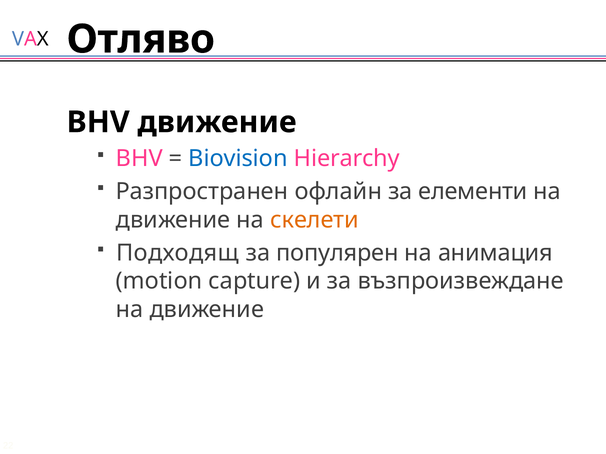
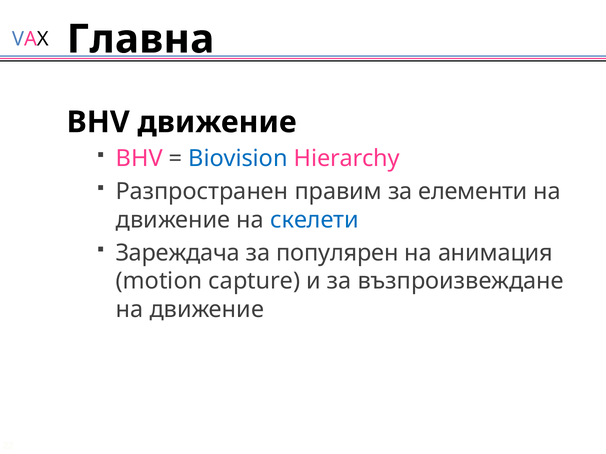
Отляво: Отляво -> Главна (140, 39)
офлайн: офлайн -> правим (338, 192)
скелети colour: orange -> blue (315, 220)
Подходящ: Подходящ -> Зареждача (178, 253)
